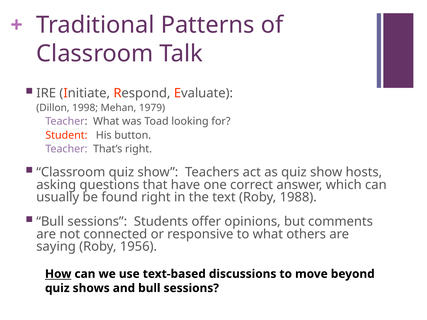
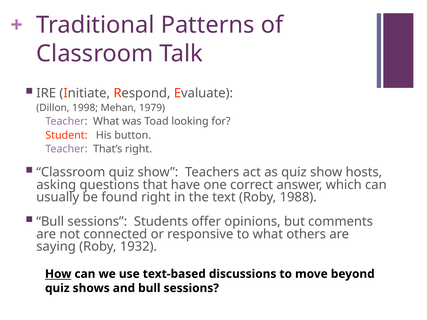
1956: 1956 -> 1932 (138, 247)
